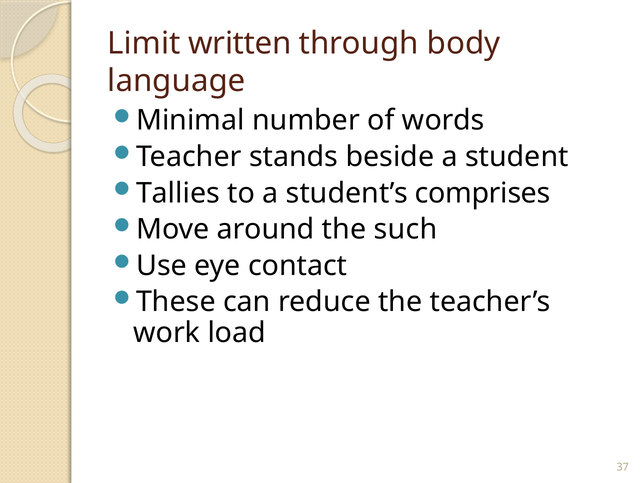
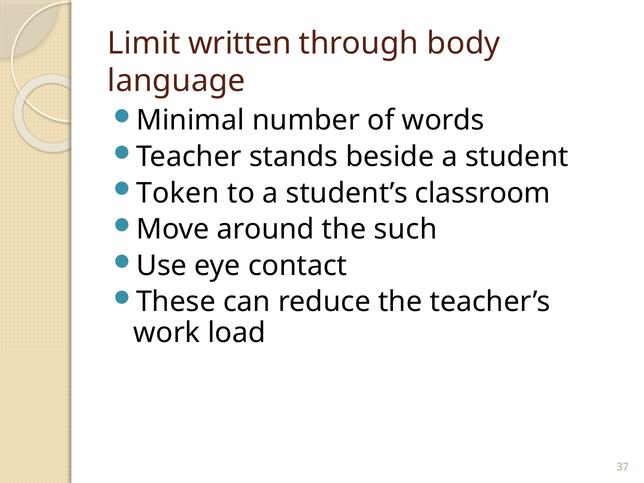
Tallies: Tallies -> Token (178, 193)
comprises: comprises -> classroom (483, 193)
